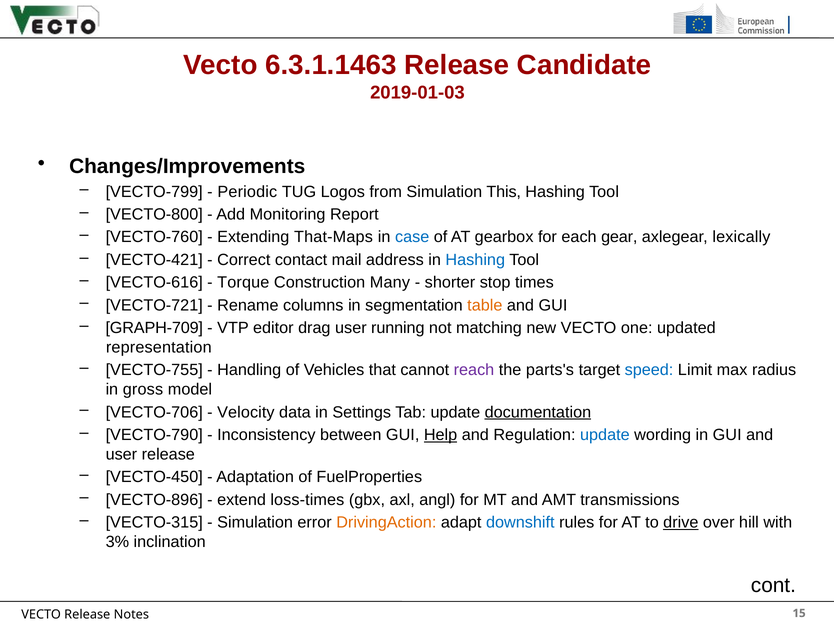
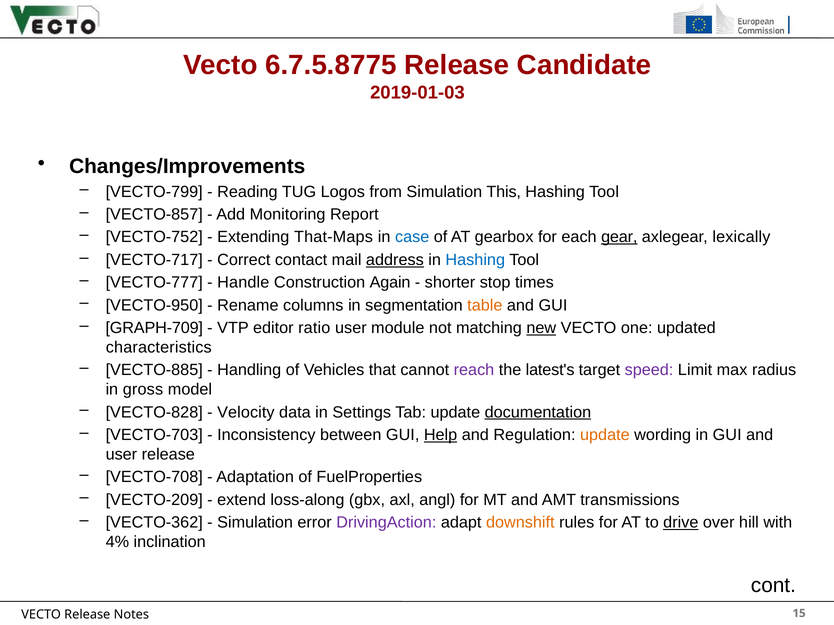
6.3.1.1463: 6.3.1.1463 -> 6.7.5.8775 (331, 65)
Periodic: Periodic -> Reading (247, 192)
VECTO-800: VECTO-800 -> VECTO-857 (154, 215)
VECTO-760: VECTO-760 -> VECTO-752 (154, 237)
gear underline: none -> present (619, 237)
VECTO-421: VECTO-421 -> VECTO-717 (154, 260)
address underline: none -> present (395, 260)
VECTO-616: VECTO-616 -> VECTO-777 (154, 283)
Torque: Torque -> Handle (243, 283)
Many: Many -> Again (390, 283)
VECTO-721: VECTO-721 -> VECTO-950 (154, 305)
drag: drag -> ratio (314, 328)
running: running -> module (398, 328)
new underline: none -> present (541, 328)
representation: representation -> characteristics (159, 348)
VECTO-755: VECTO-755 -> VECTO-885 (154, 370)
parts's: parts's -> latest's (550, 370)
speed colour: blue -> purple (649, 370)
VECTO-706: VECTO-706 -> VECTO-828 (154, 413)
VECTO-790: VECTO-790 -> VECTO-703 (154, 435)
update colour: blue -> orange (605, 435)
VECTO-450: VECTO-450 -> VECTO-708 (154, 477)
VECTO-896: VECTO-896 -> VECTO-209 (154, 500)
loss-times: loss-times -> loss-along (307, 500)
VECTO-315: VECTO-315 -> VECTO-362 (154, 523)
DrivingAction colour: orange -> purple (386, 523)
downshift colour: blue -> orange (520, 523)
3%: 3% -> 4% (117, 542)
